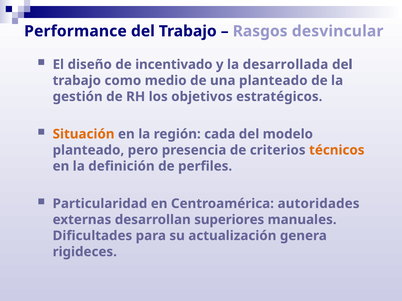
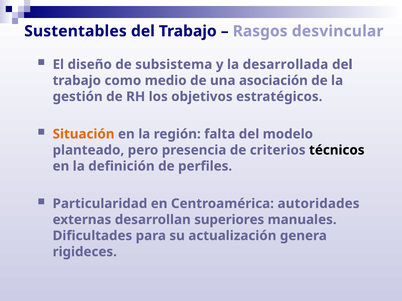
Performance: Performance -> Sustentables (75, 31)
incentivado: incentivado -> subsistema (174, 65)
una planteado: planteado -> asociación (273, 81)
cada: cada -> falta (220, 134)
técnicos colour: orange -> black (337, 150)
